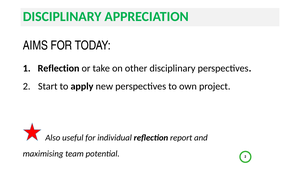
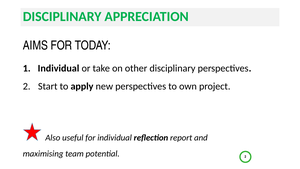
Reflection: Reflection -> Individual (59, 68)
